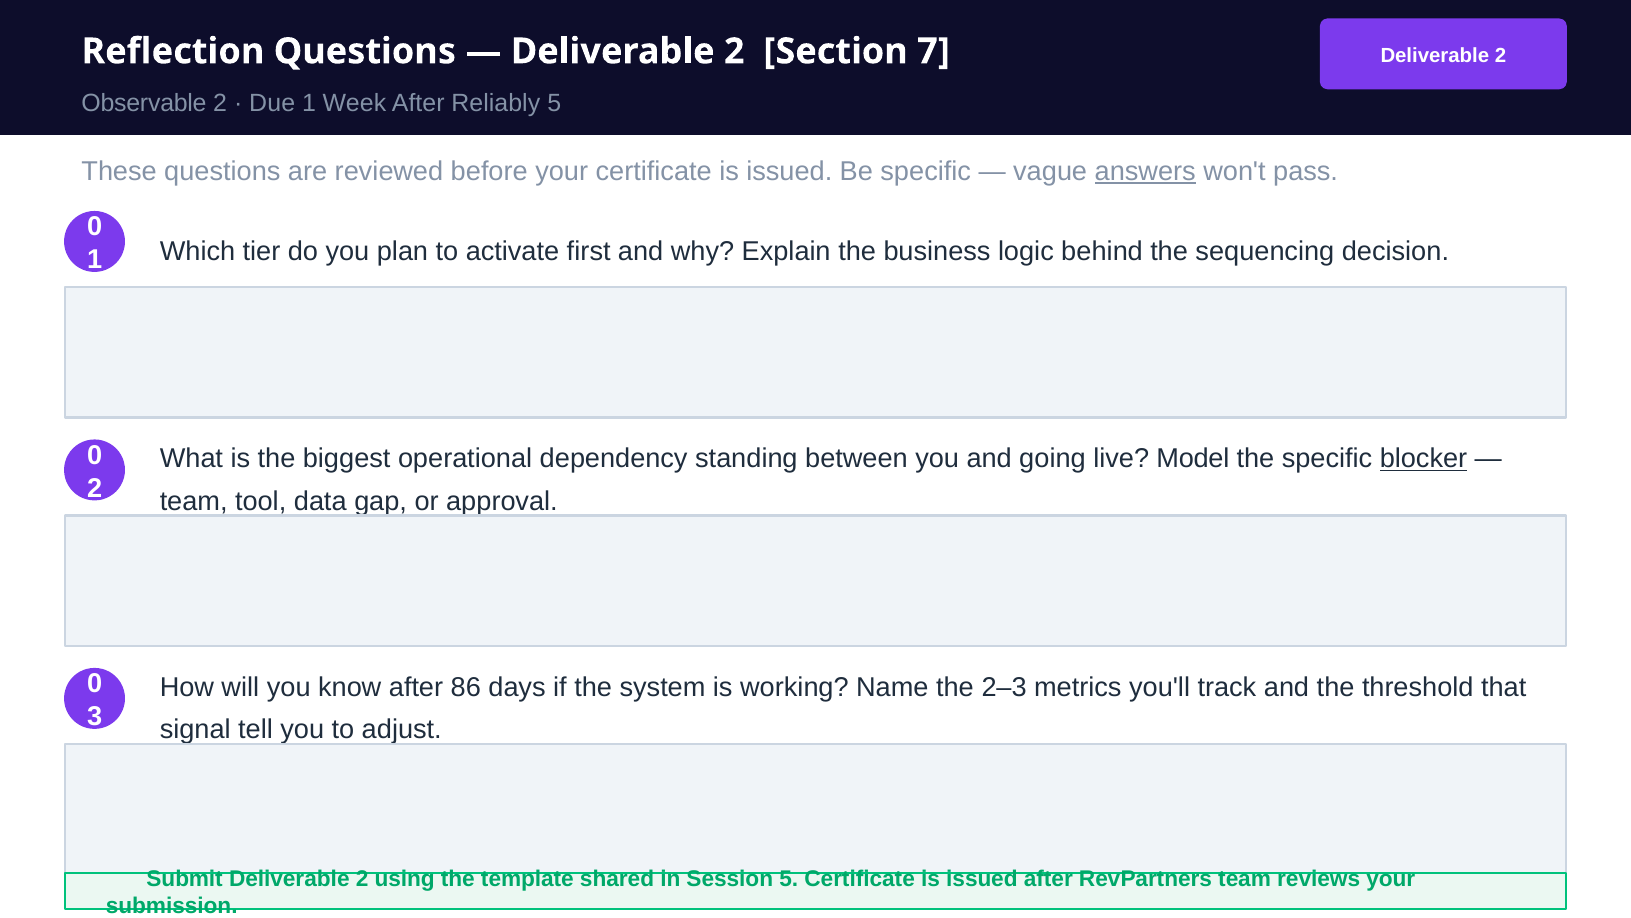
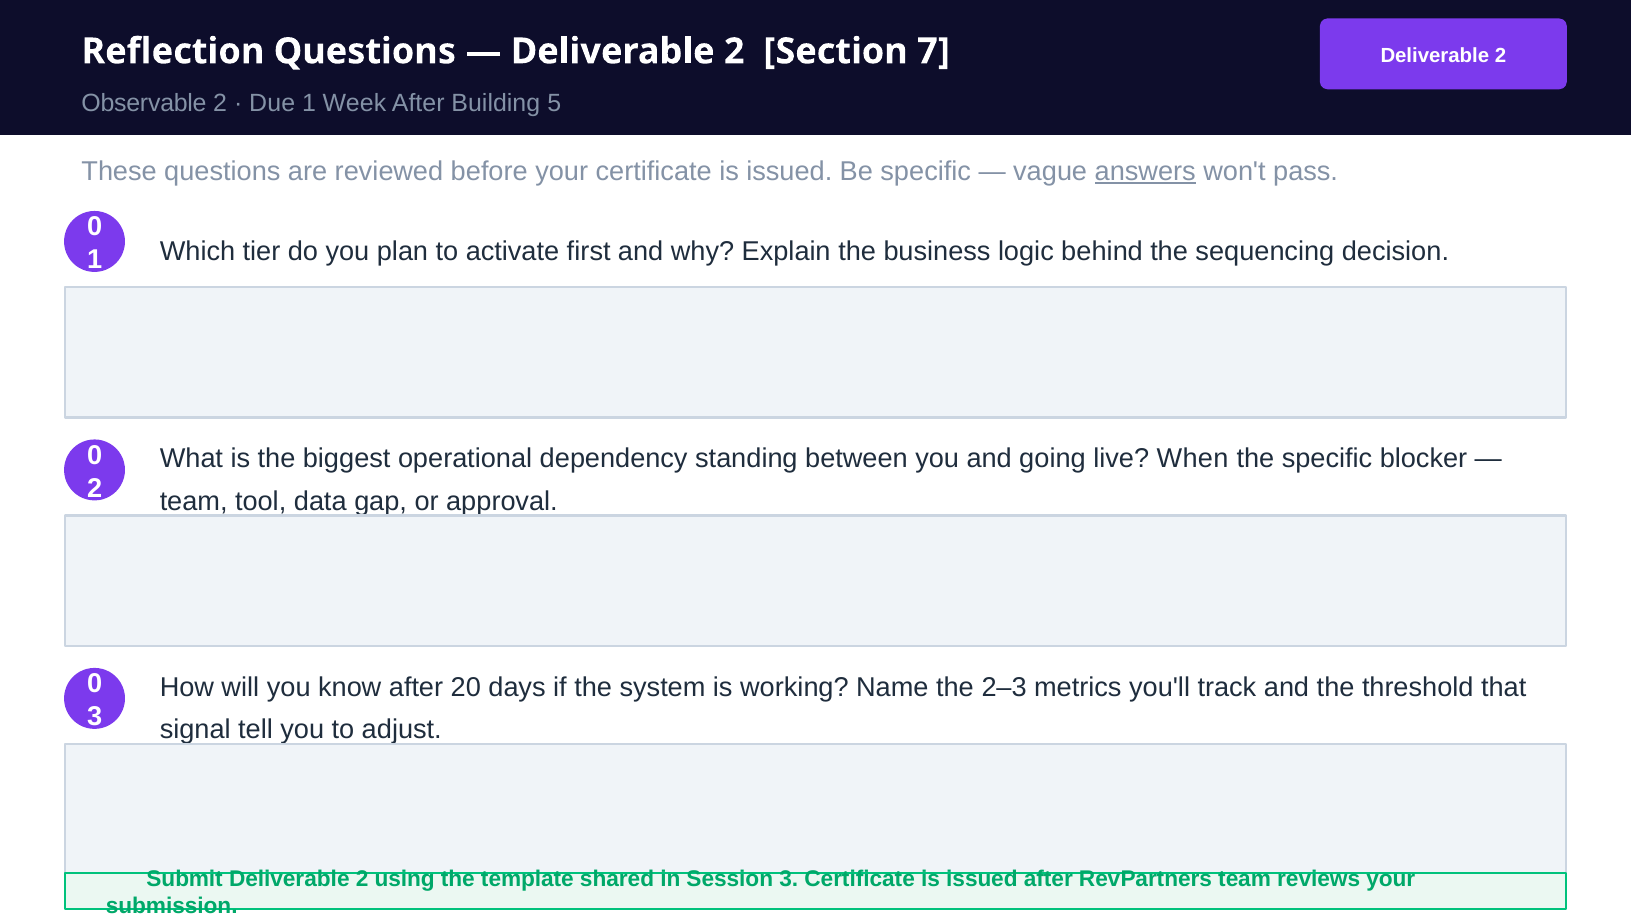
Reliably: Reliably -> Building (496, 103)
Model: Model -> When (1193, 459)
blocker underline: present -> none (1424, 459)
86: 86 -> 20 (466, 687)
Session 5: 5 -> 3 (789, 878)
